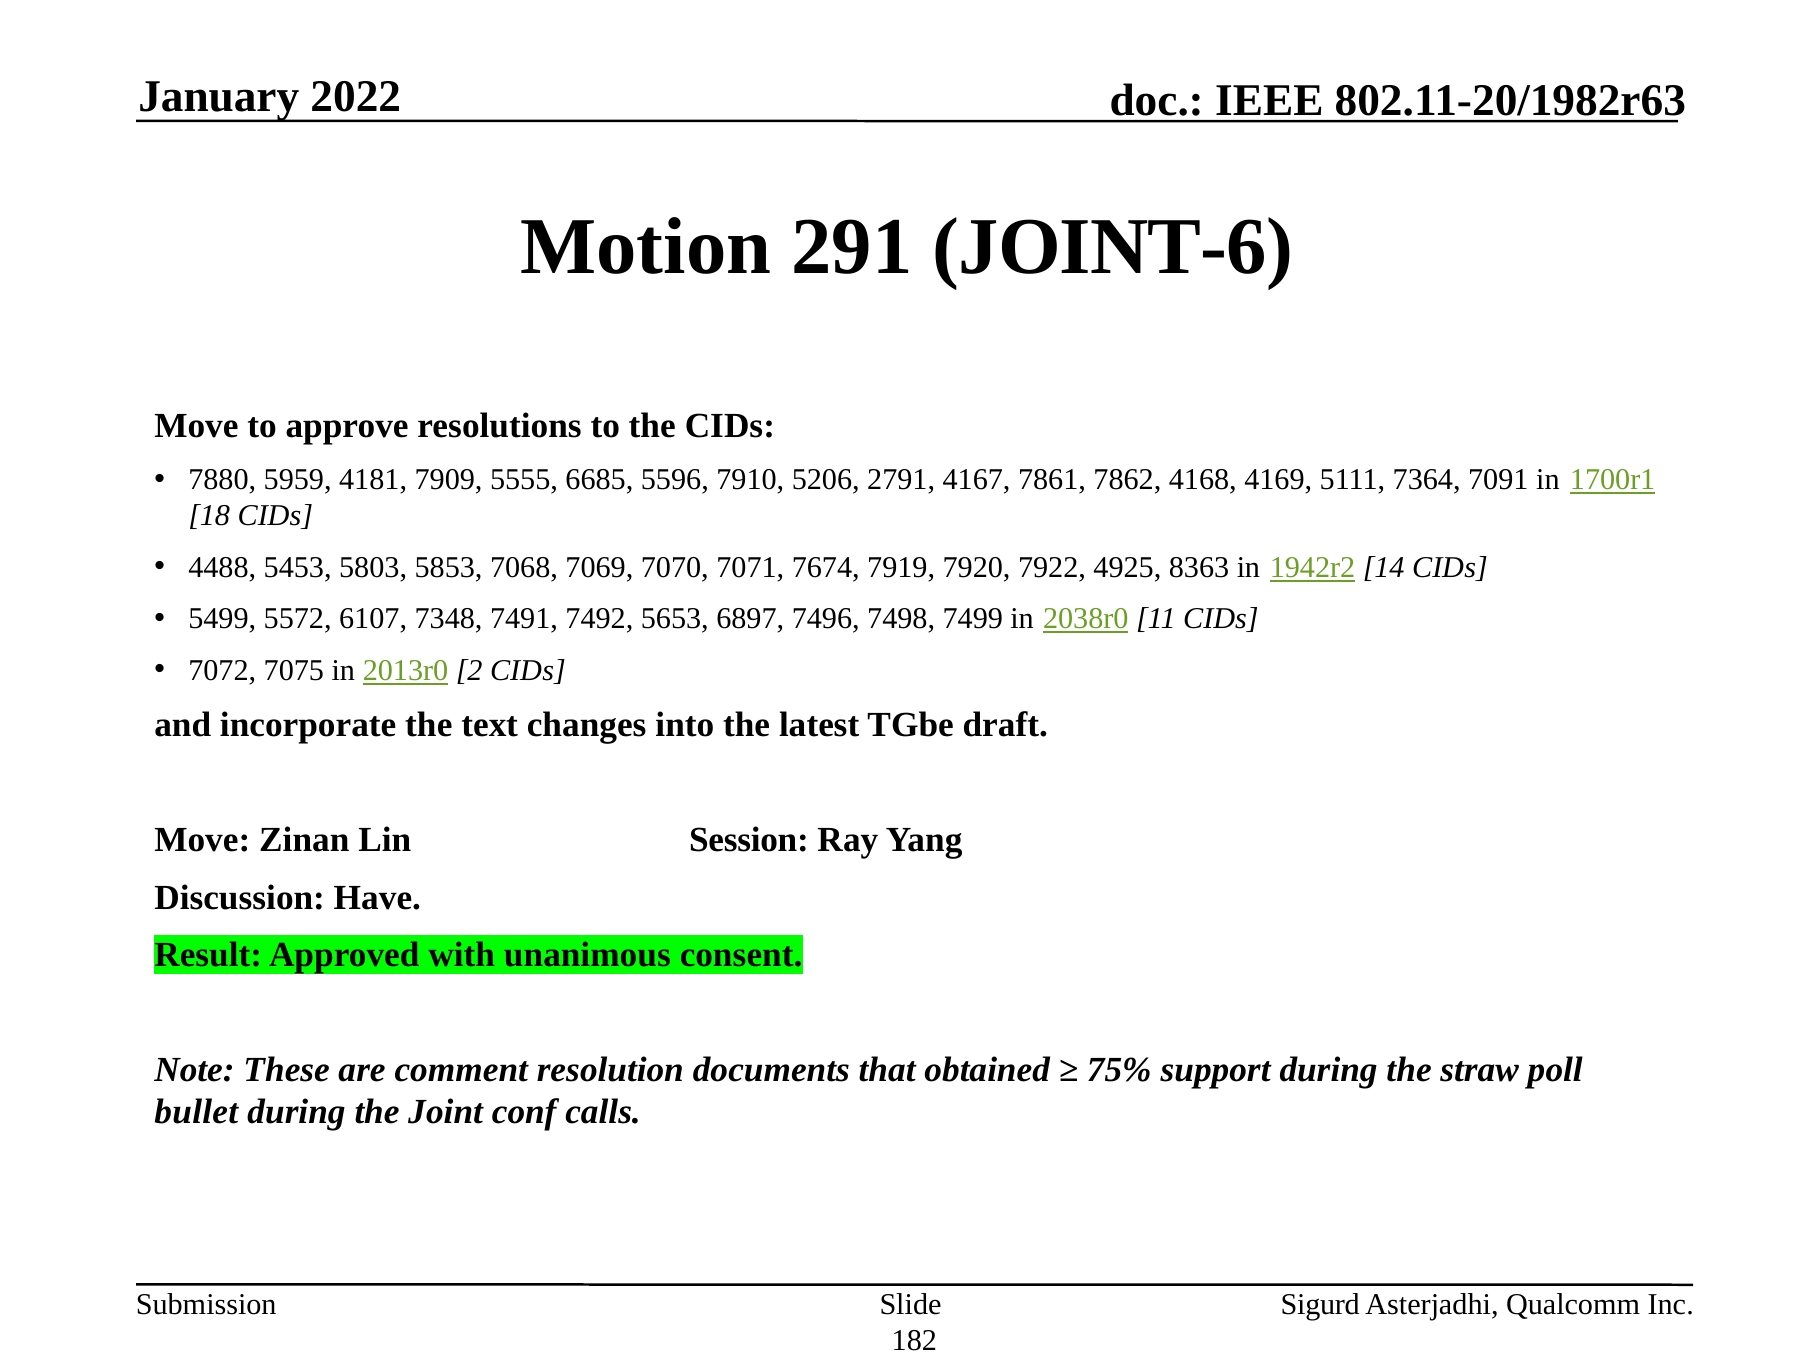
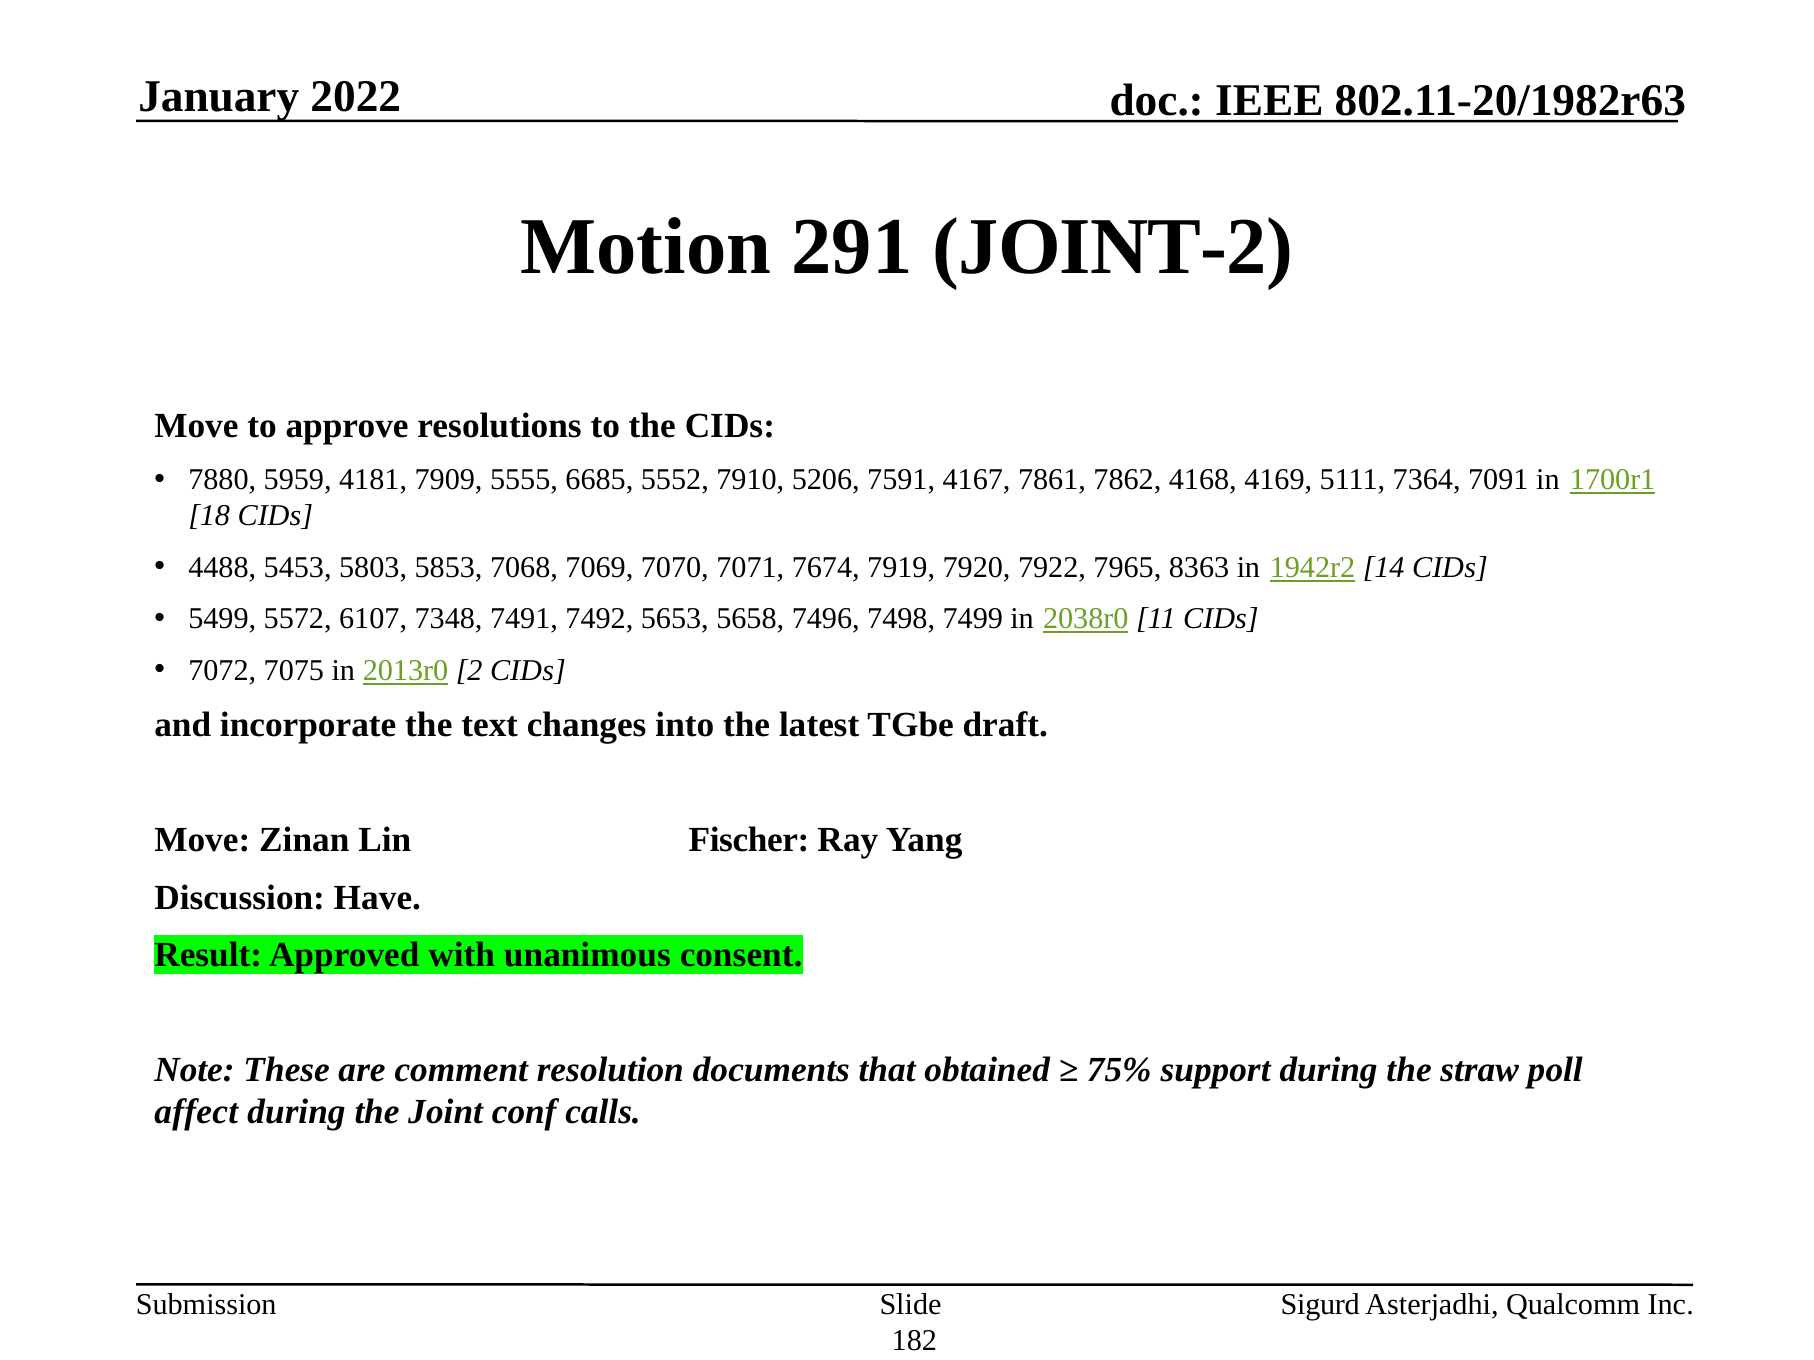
JOINT-6: JOINT-6 -> JOINT-2 (1113, 247)
5596: 5596 -> 5552 (675, 480)
2791: 2791 -> 7591 (901, 480)
4925: 4925 -> 7965 (1127, 568)
6897: 6897 -> 5658 (750, 619)
Session: Session -> Fischer (749, 840)
bullet: bullet -> affect (196, 1113)
